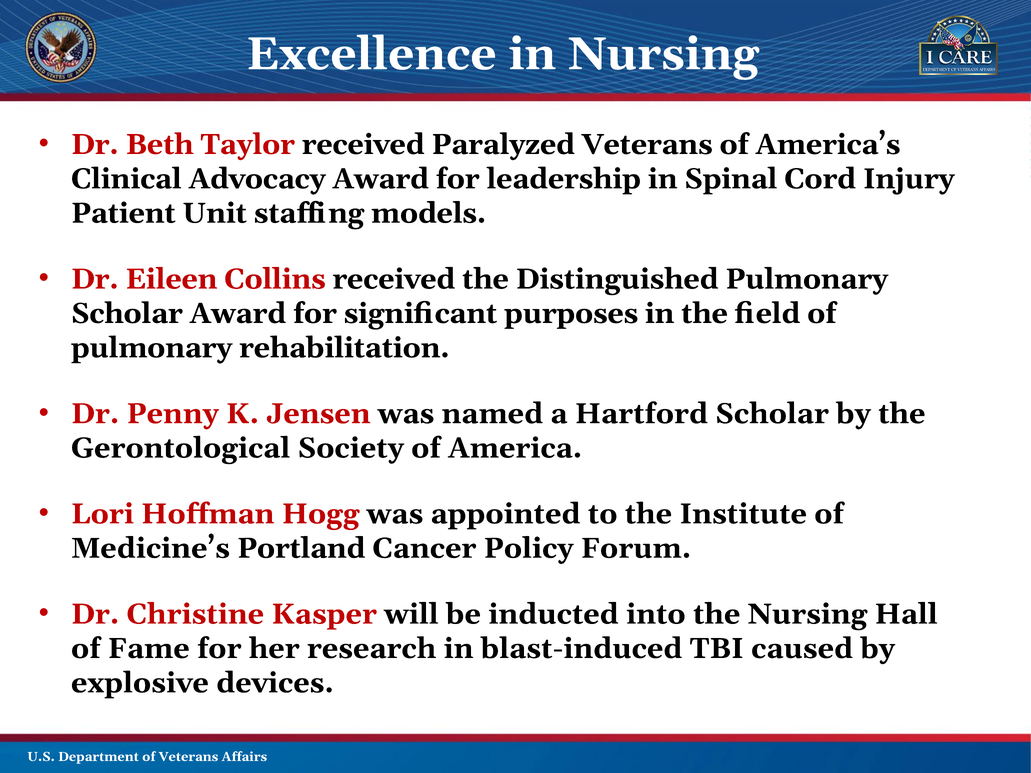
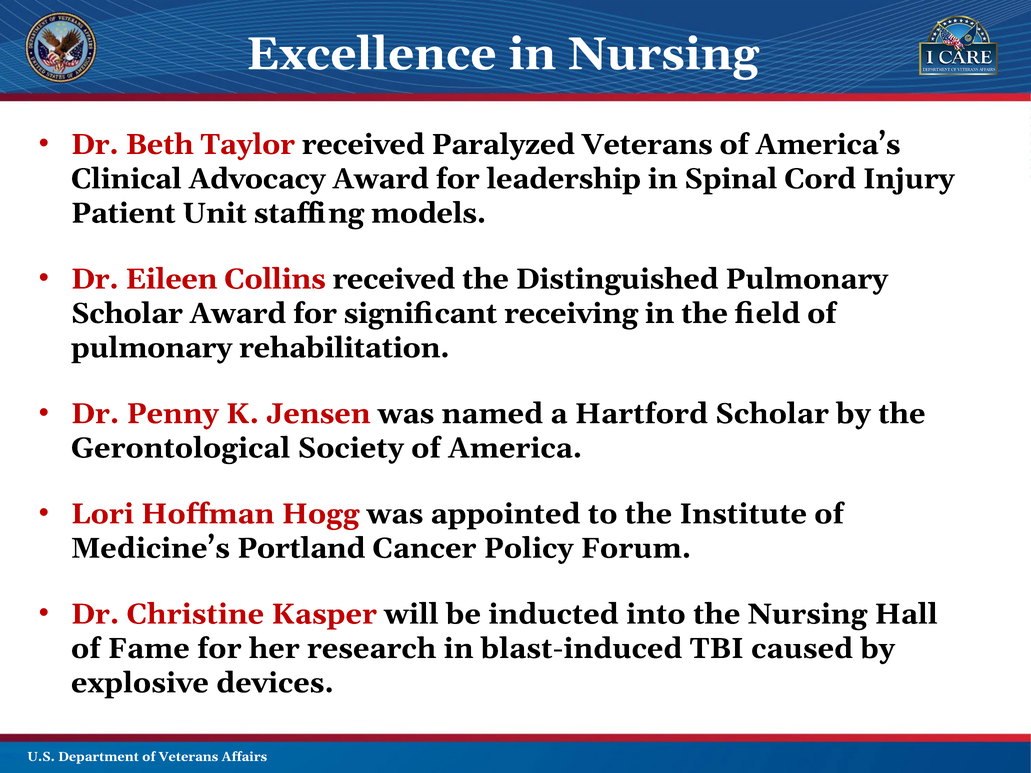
purposes: purposes -> receiving (571, 314)
